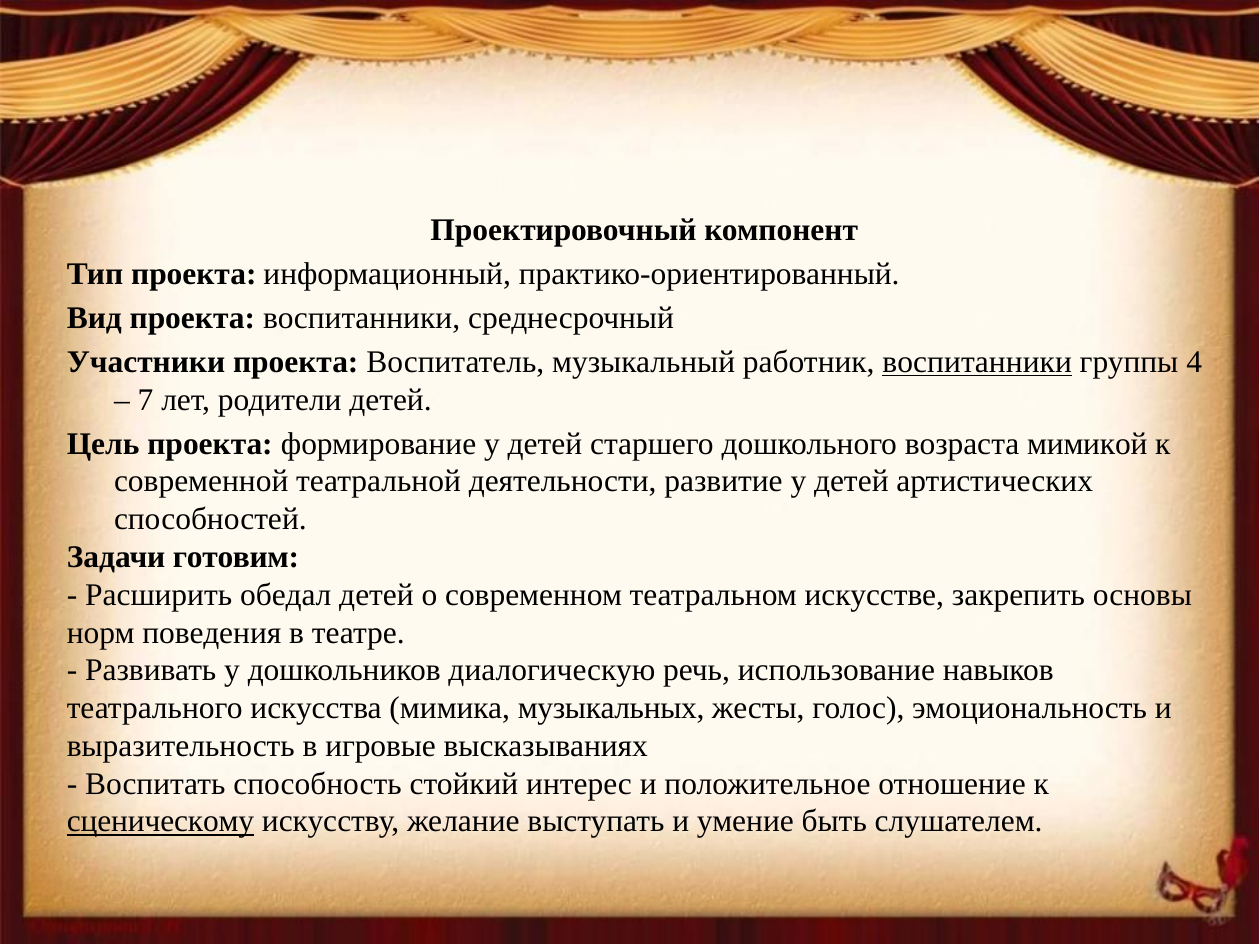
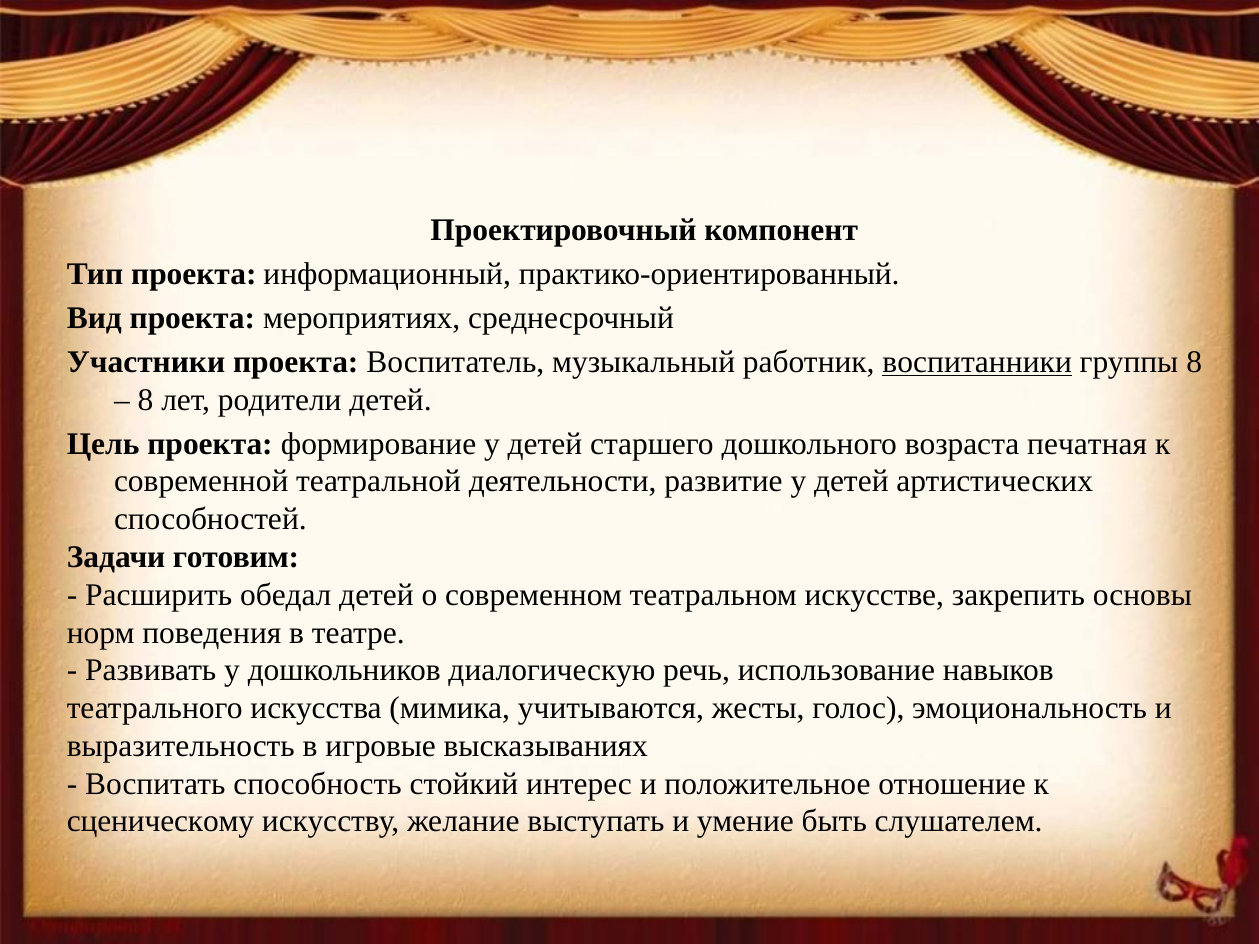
проекта воспитанники: воспитанники -> мероприятиях (362, 318)
группы 4: 4 -> 8 (1194, 362)
7: 7 -> 8 (145, 400)
мимикой: мимикой -> печатная (1087, 444)
музыкальных: музыкальных -> учитываются (611, 708)
сценическому underline: present -> none (161, 822)
